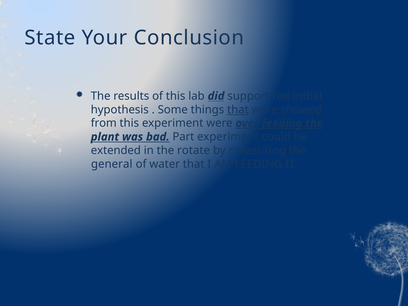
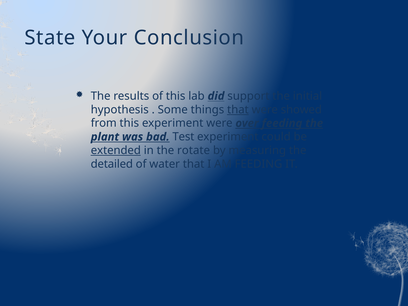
Part: Part -> Test (183, 137)
extended underline: none -> present (116, 150)
general: general -> detailed (112, 164)
